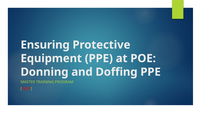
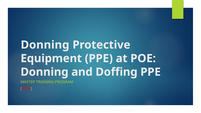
Ensuring: Ensuring -> Donning (45, 45)
